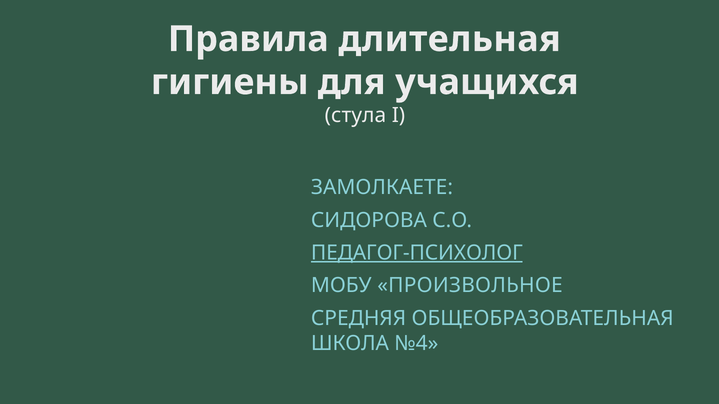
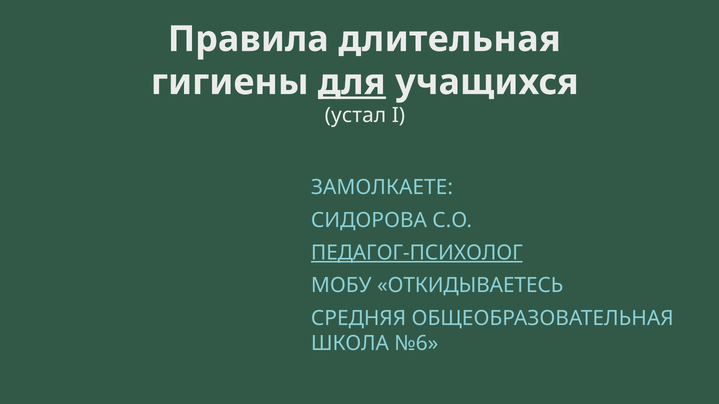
для underline: none -> present (352, 82)
стула: стула -> устал (355, 115)
ПРОИЗВОЛЬНОЕ: ПРОИЗВОЛЬНОЕ -> ОТКИДЫВАЕТЕСЬ (470, 286)
№4: №4 -> №6 (416, 344)
